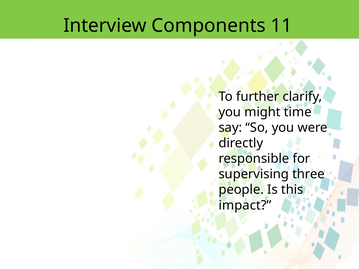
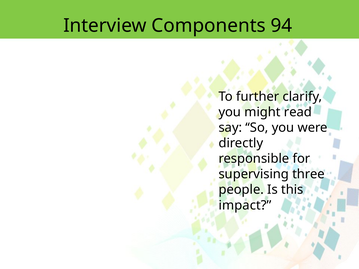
11: 11 -> 94 (281, 26)
time: time -> read (298, 112)
